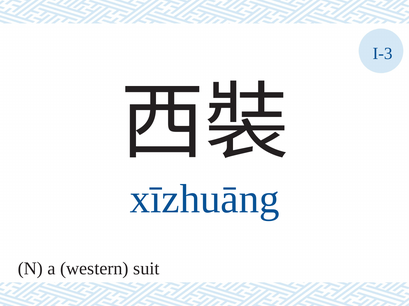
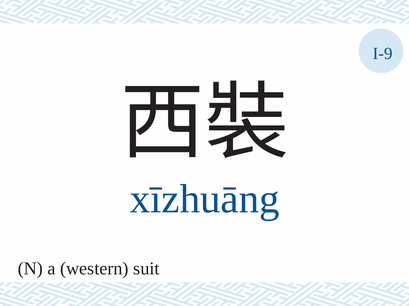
I-3: I-3 -> I-9 (383, 54)
